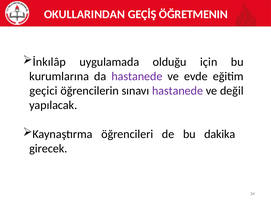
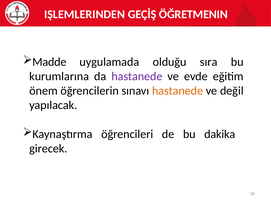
OKULLARINDAN: OKULLARINDAN -> IŞLEMLERINDEN (85, 14)
İnkılâp: İnkılâp -> Madde (49, 62)
için: için -> sıra (209, 62)
geçici: geçici -> önem (43, 91)
hastanede colour: purple -> orange (178, 91)
